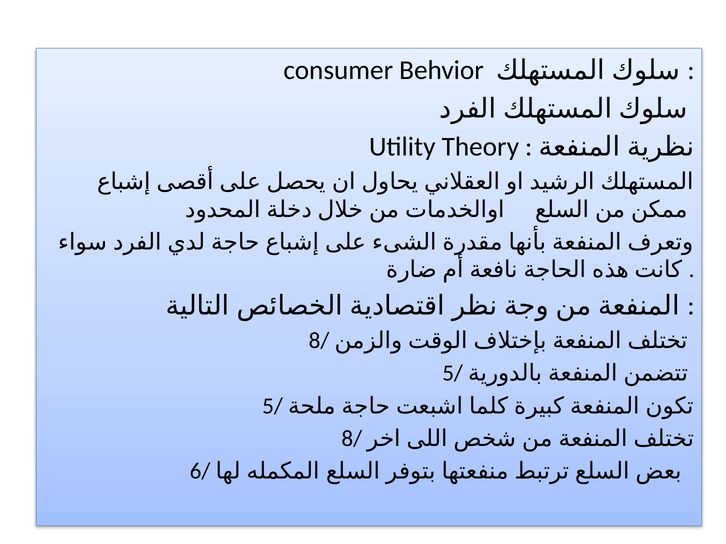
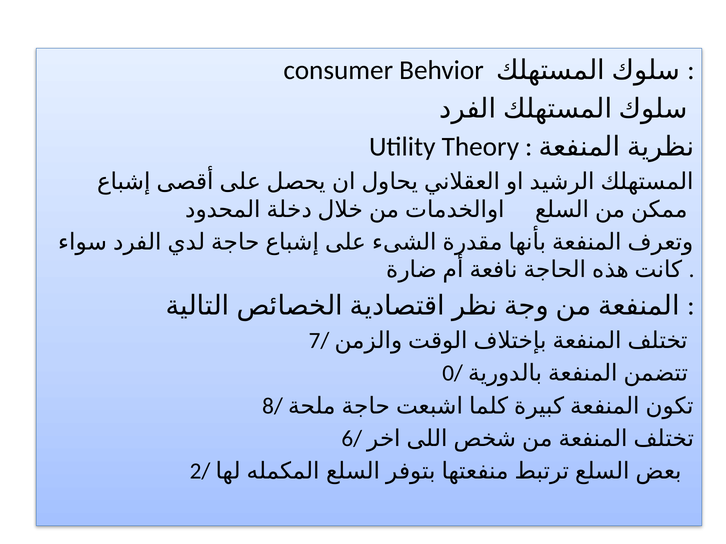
8/: 8/ -> 7/ (319, 341)
5/: 5/ -> 0/ (453, 374)
5/: 5/ -> 8/ (273, 406)
8/: 8/ -> 6/ (352, 439)
6/: 6/ -> 2/ (200, 472)
